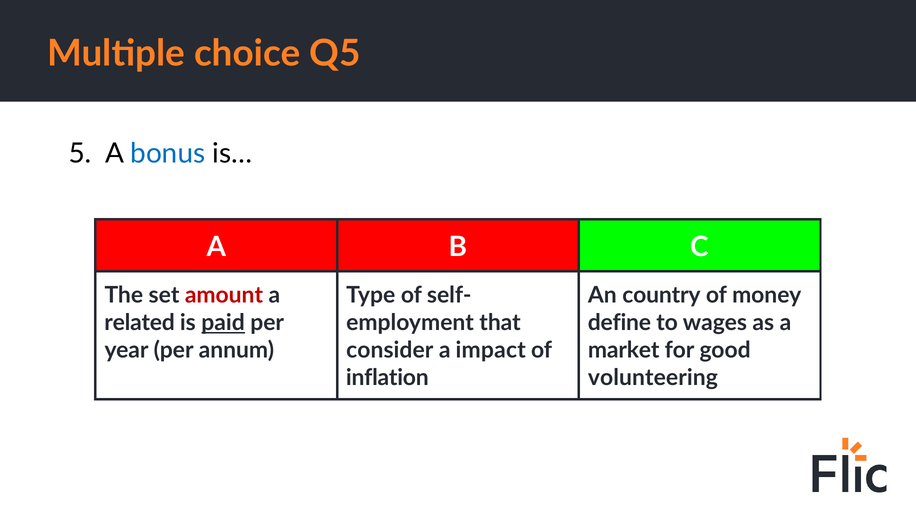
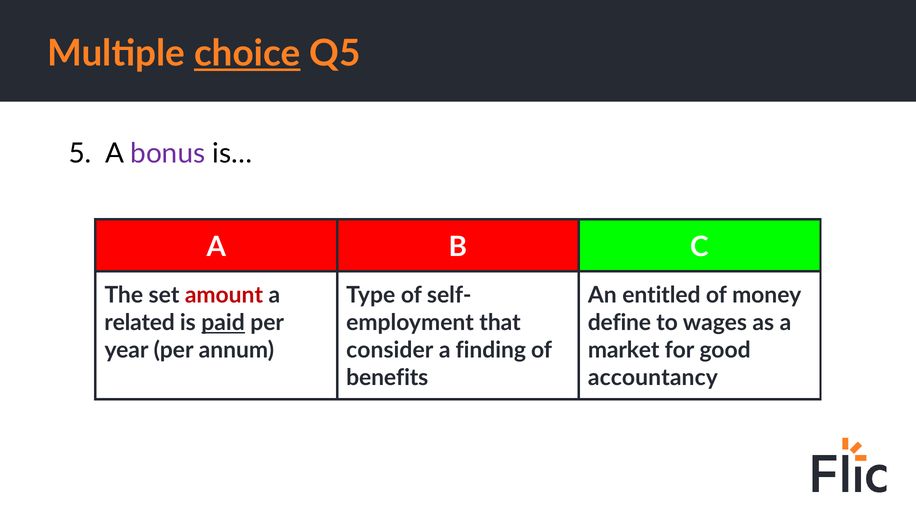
choice underline: none -> present (247, 54)
bonus colour: blue -> purple (168, 154)
country: country -> entitled (661, 295)
impact: impact -> finding (491, 350)
inflation: inflation -> benefits (387, 378)
volunteering: volunteering -> accountancy (653, 378)
